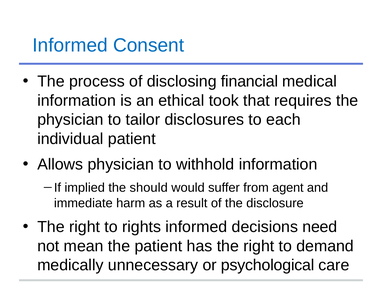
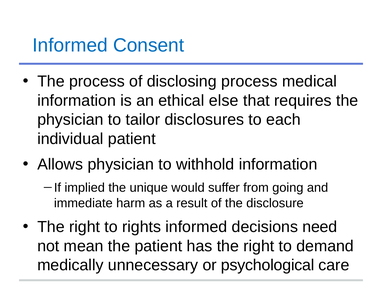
disclosing financial: financial -> process (249, 81)
took: took -> else (224, 100)
should: should -> unique (149, 187)
agent: agent -> going (288, 187)
